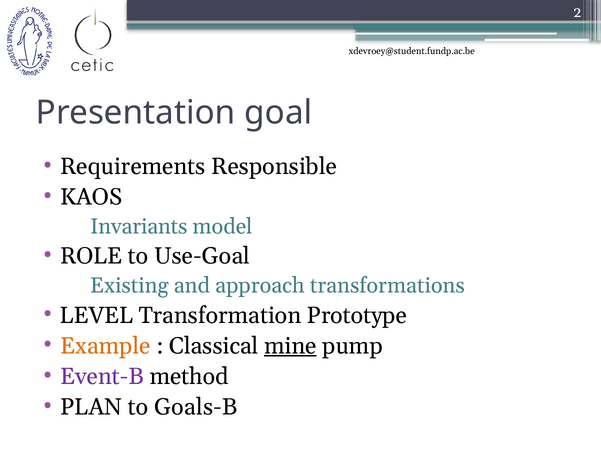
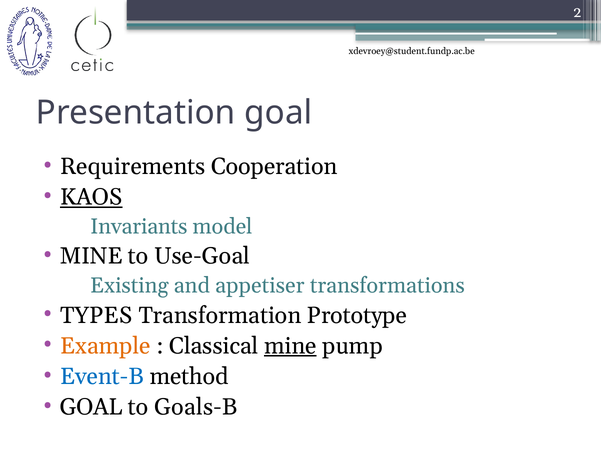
Responsible: Responsible -> Cooperation (274, 166)
KAOS underline: none -> present (91, 197)
ROLE: ROLE -> MINE (91, 256)
approach: approach -> appetiser (260, 285)
LEVEL: LEVEL -> TYPES (96, 315)
Event-B colour: purple -> blue (102, 376)
PLAN: PLAN -> GOAL (91, 407)
